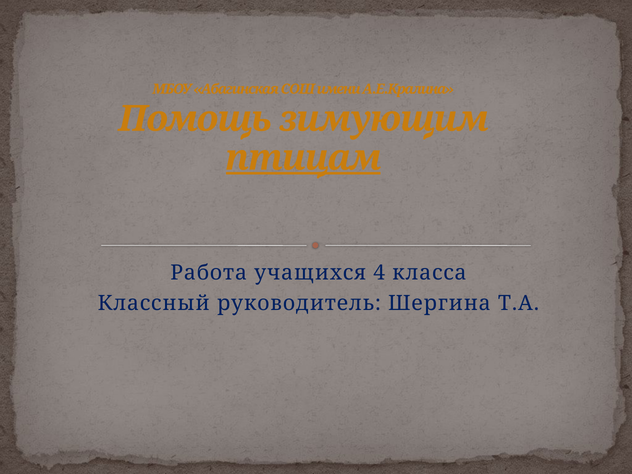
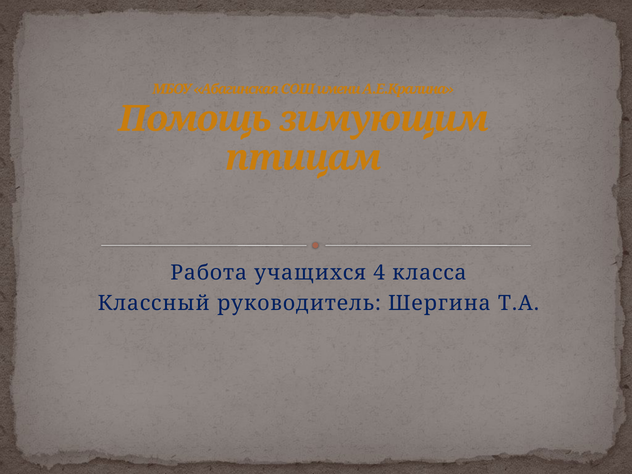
птицам underline: present -> none (303, 158)
